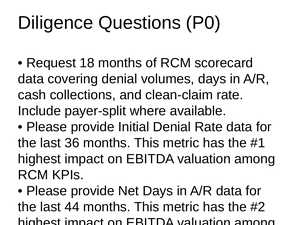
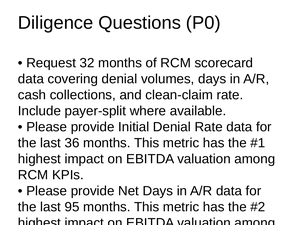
18: 18 -> 32 (87, 63)
44: 44 -> 95 (72, 207)
